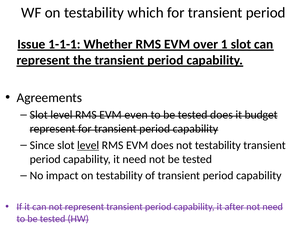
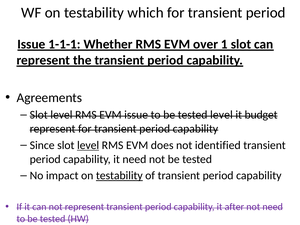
EVM even: even -> issue (136, 115)
tested does: does -> level (221, 115)
not testability: testability -> identified (218, 145)
testability underline: none -> present (119, 176)
